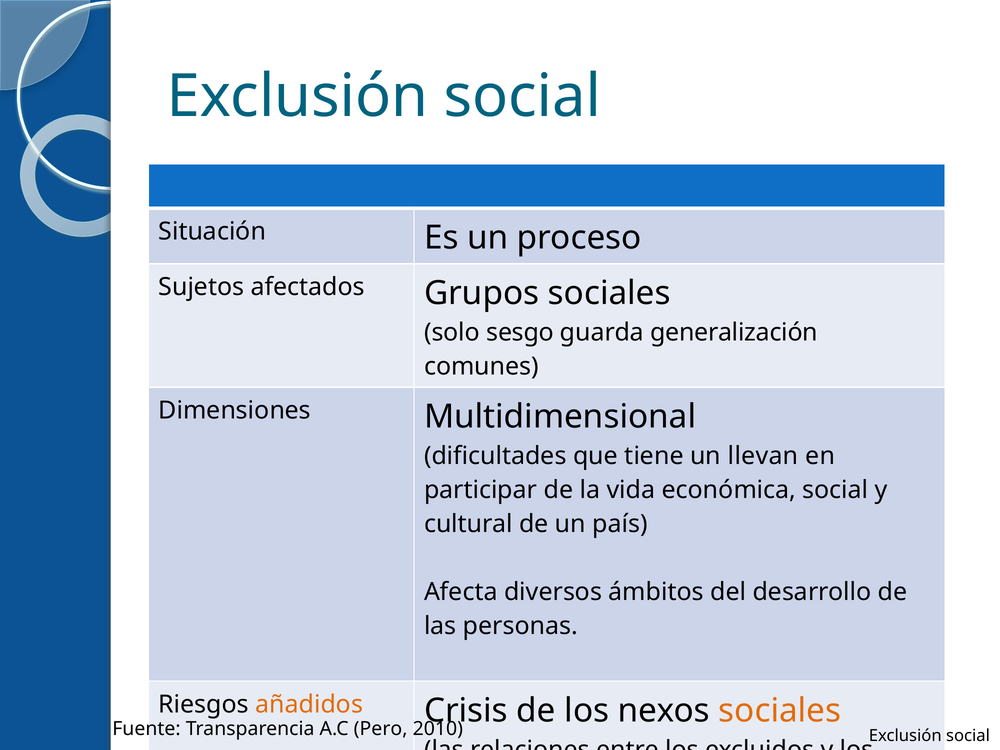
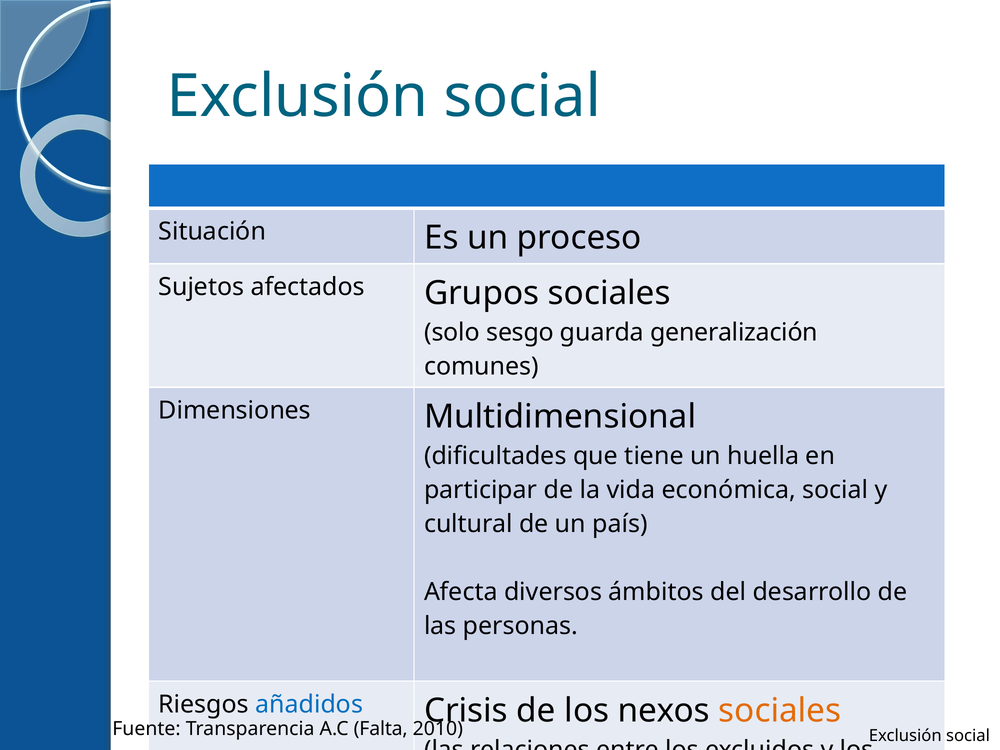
llevan: llevan -> huella (763, 456)
añadidos colour: orange -> blue (309, 704)
Pero: Pero -> Falta (381, 729)
